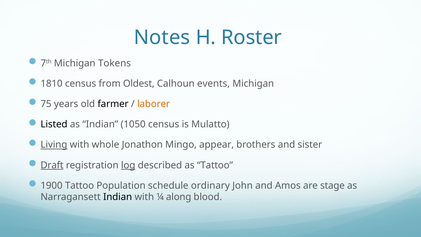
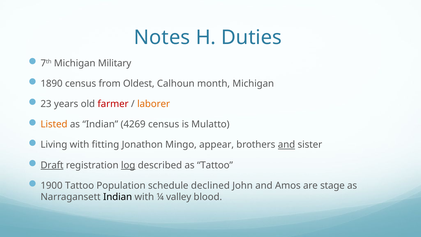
Roster: Roster -> Duties (252, 38)
Tokens: Tokens -> Military (115, 63)
1810: 1810 -> 1890 (52, 84)
events: events -> month (214, 84)
75: 75 -> 23 (46, 104)
farmer colour: black -> red (113, 104)
Listed colour: black -> orange (54, 124)
1050: 1050 -> 4269 (133, 124)
Living underline: present -> none (54, 145)
whole: whole -> fitting (105, 145)
and underline: none -> present (287, 145)
ordinary: ordinary -> declined (210, 185)
along: along -> valley (179, 197)
